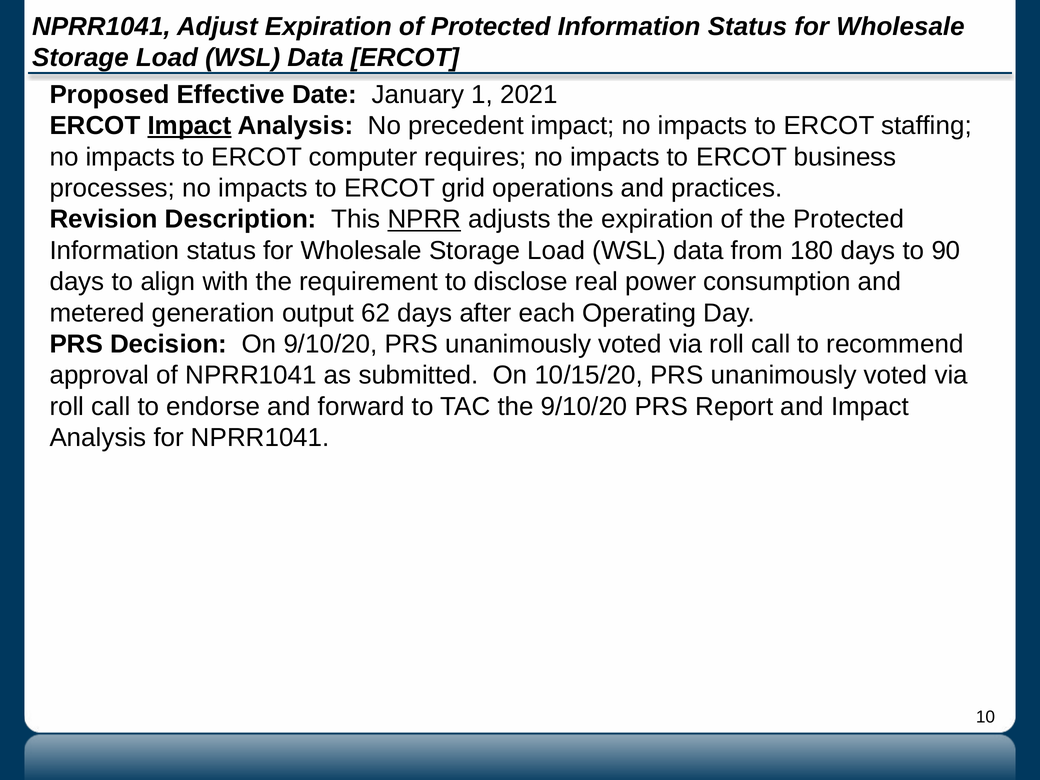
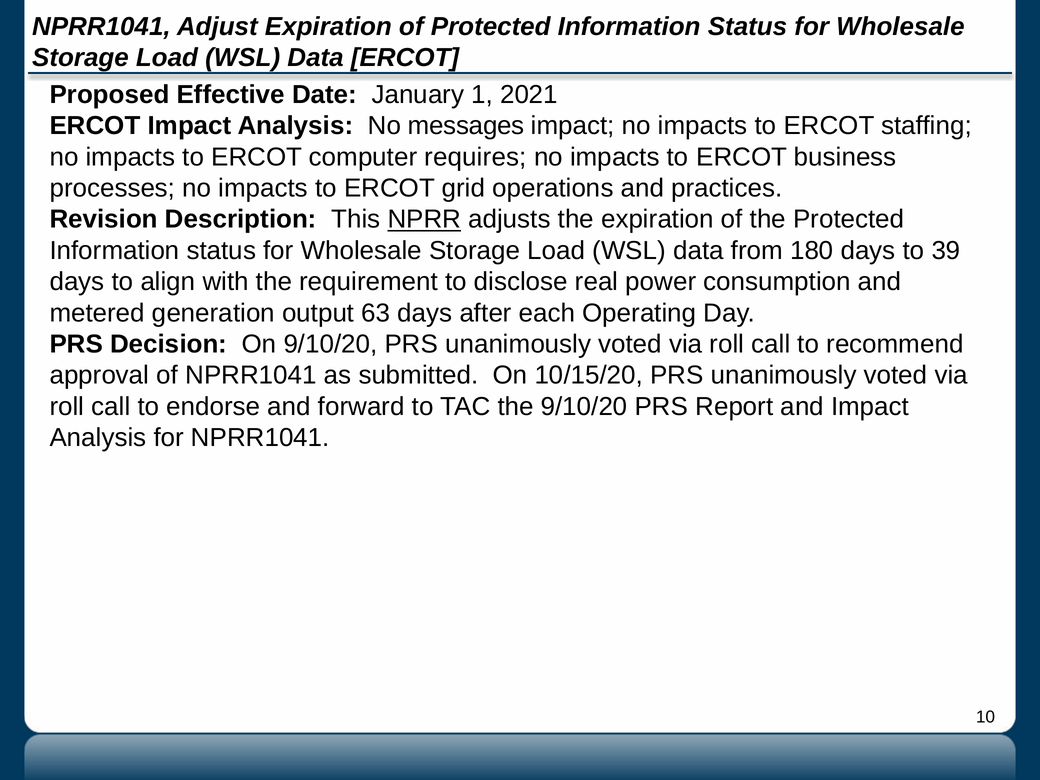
Impact underline: present -> none (190, 126)
precedent: precedent -> messages (466, 126)
90: 90 -> 39 (946, 251)
62: 62 -> 63 (376, 313)
